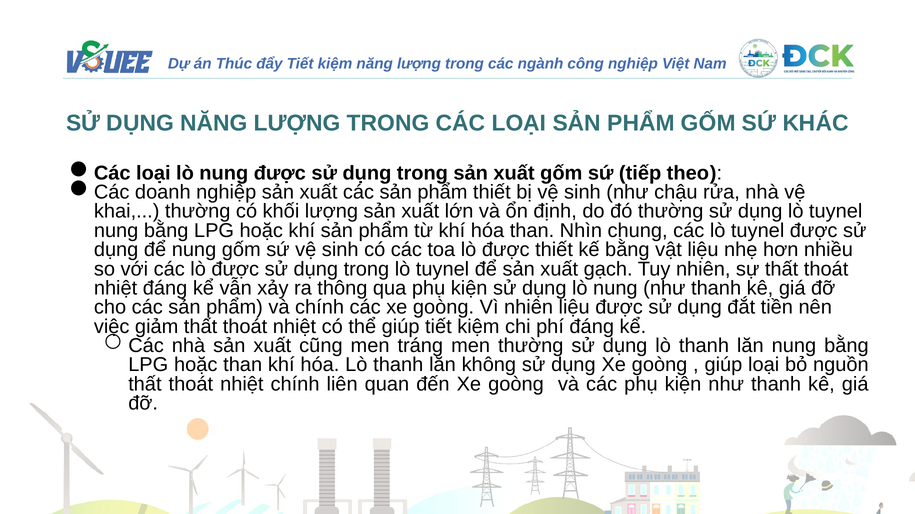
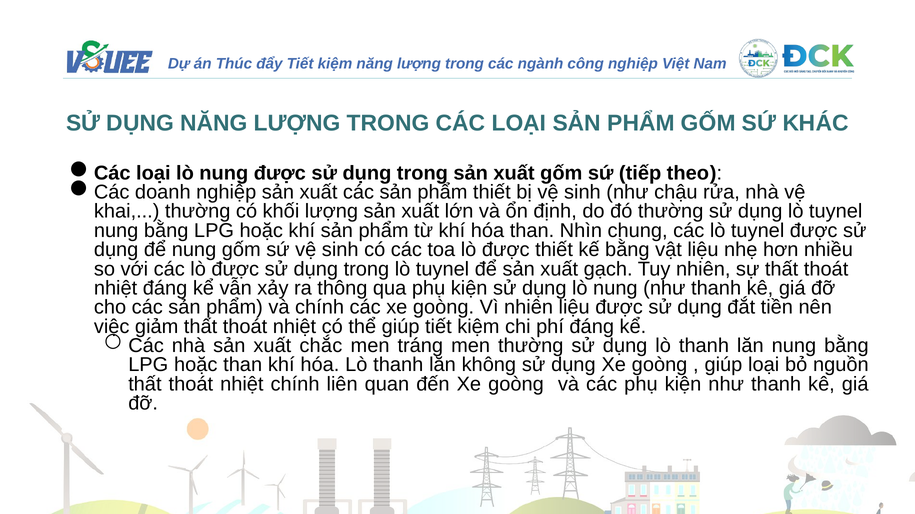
cũng: cũng -> chắc (321, 346)
